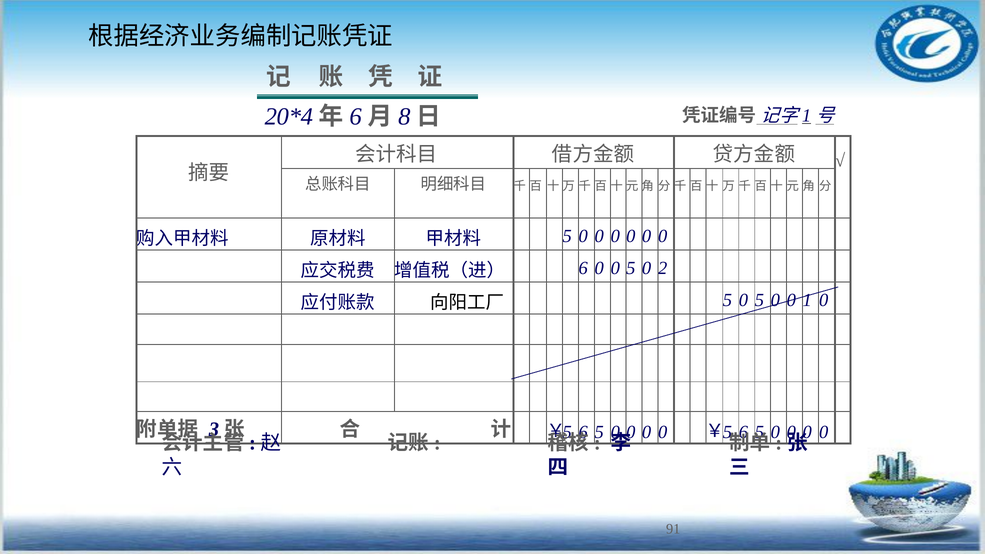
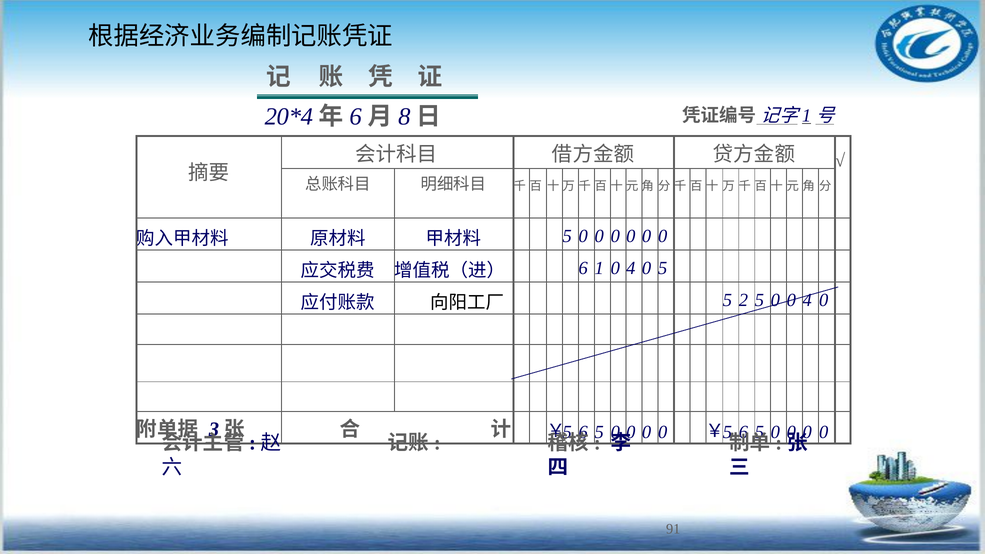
6 0: 0 -> 1 (599, 268)
5: 5 -> 4 (631, 268)
0 2: 2 -> 5 (663, 268)
0: 0 -> 2 (743, 300)
0 0 1: 1 -> 4 (807, 300)
